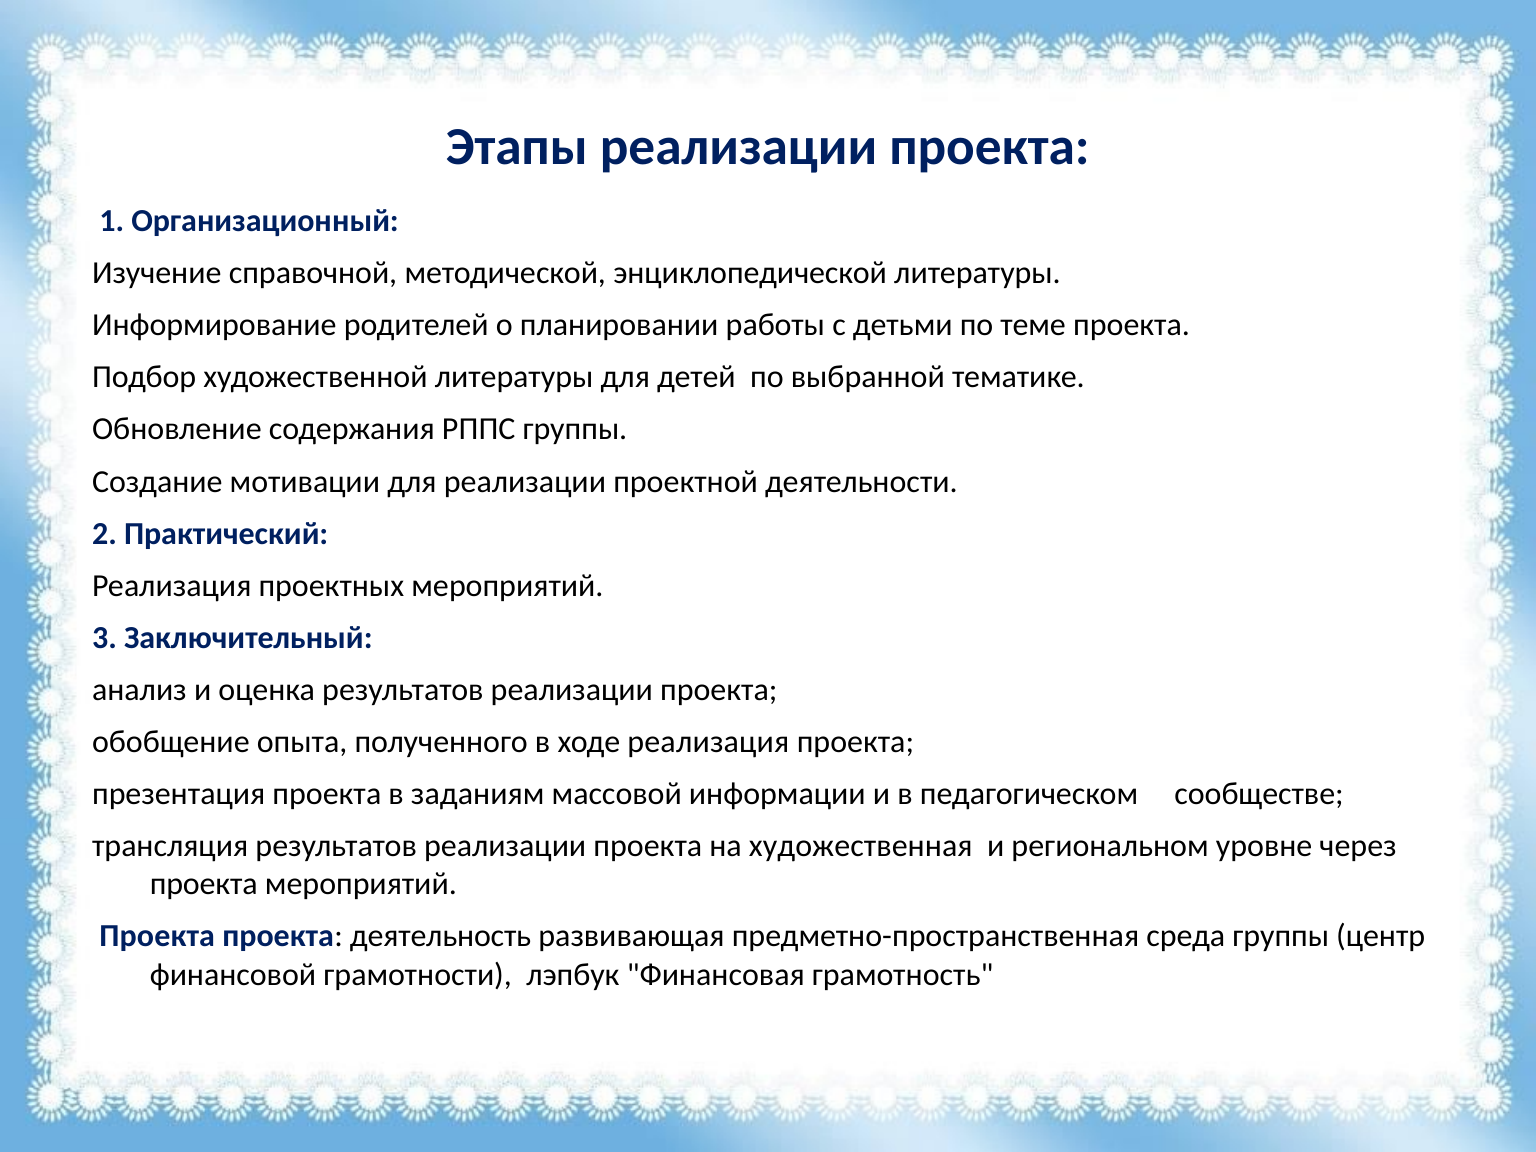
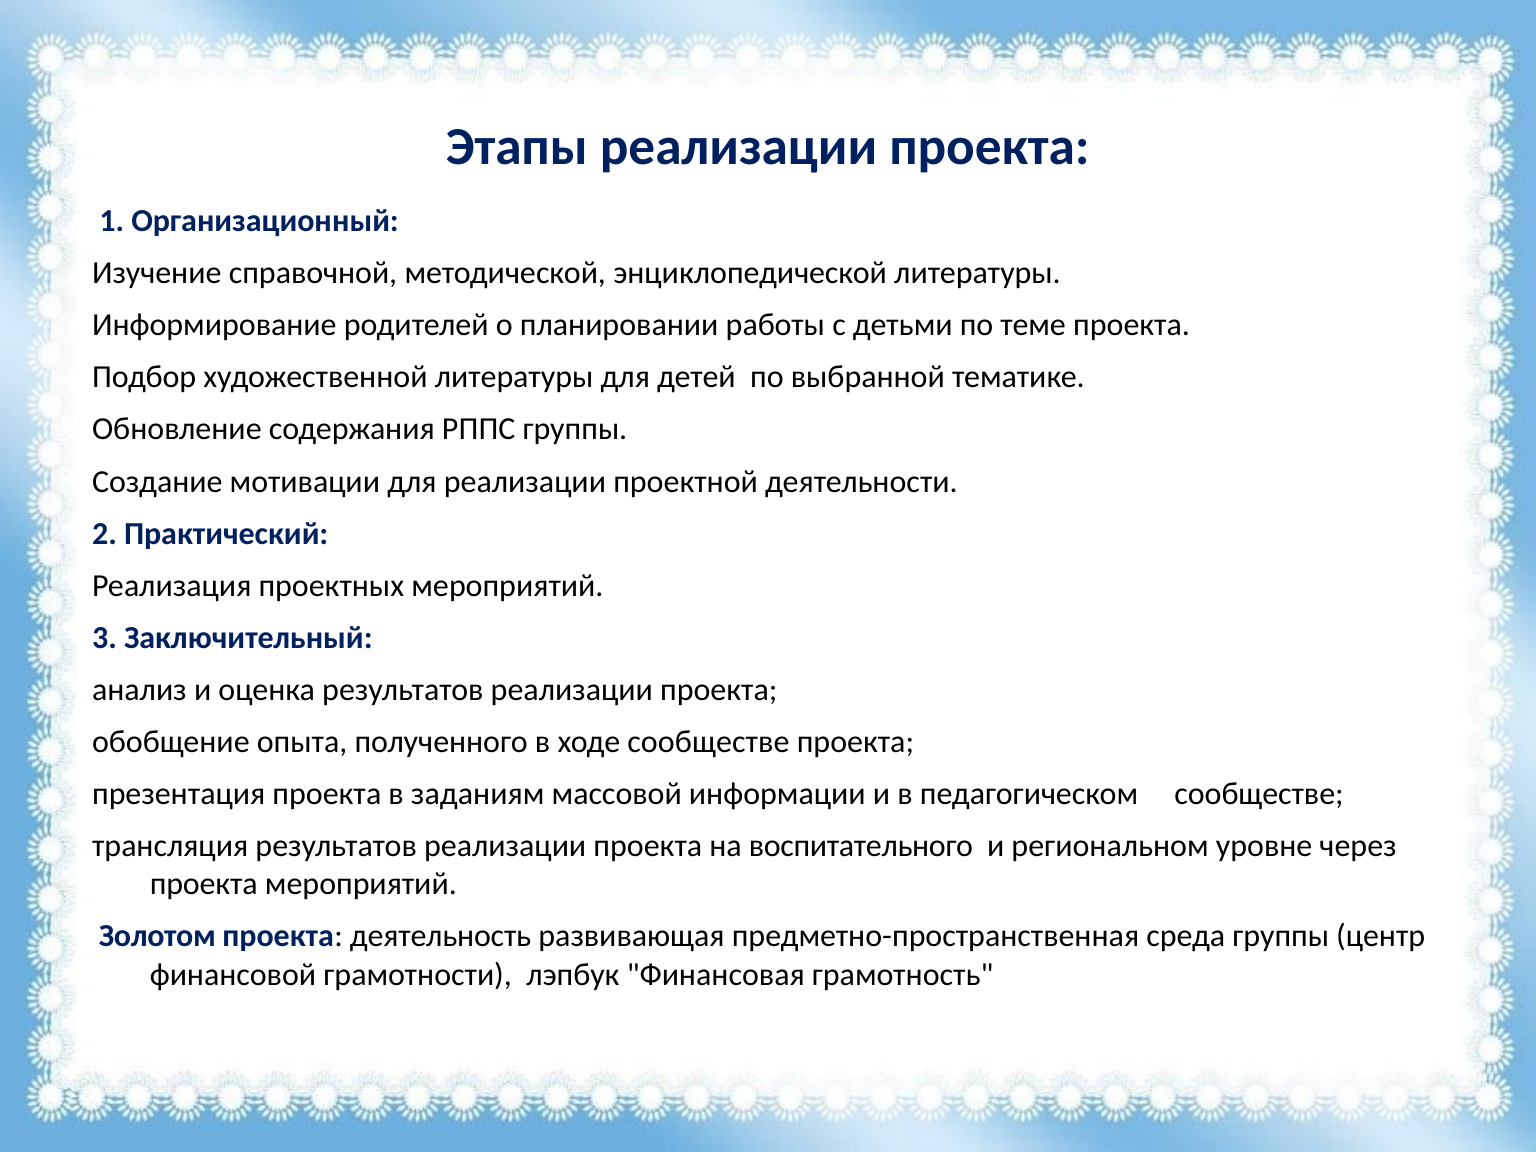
ходе реализация: реализация -> сообществе (708, 742)
художественная: художественная -> воспитательного (861, 846)
Проекта: Проекта -> Золотом (157, 936)
